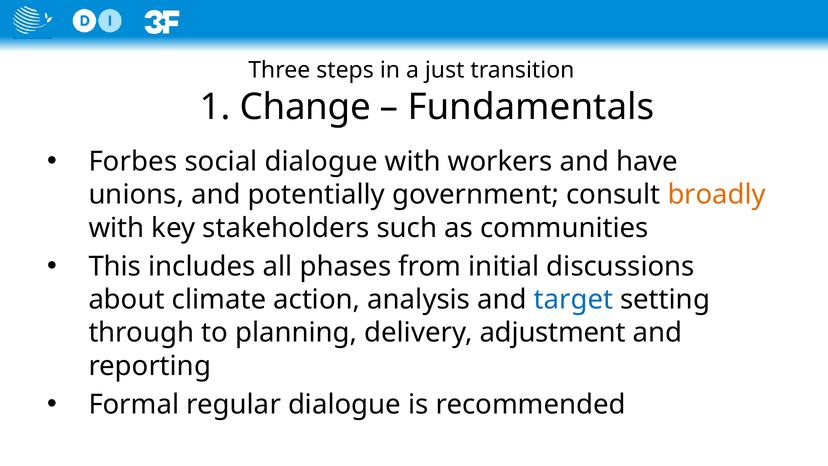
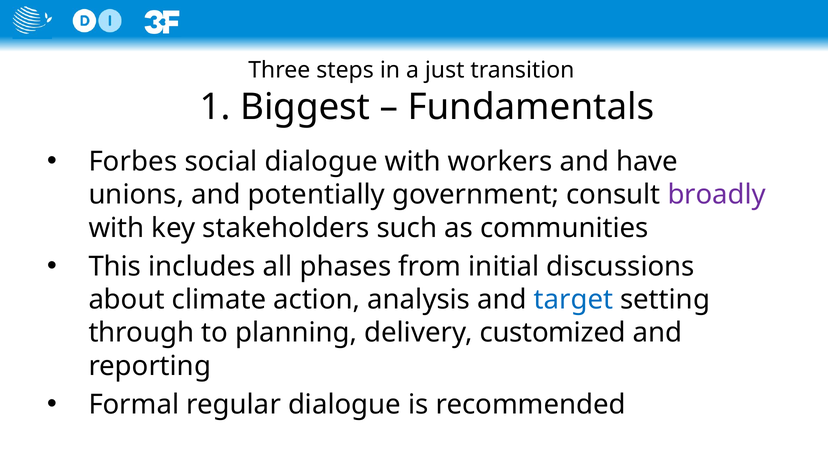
Change: Change -> Biggest (305, 107)
broadly colour: orange -> purple (717, 195)
adjustment: adjustment -> customized (553, 333)
